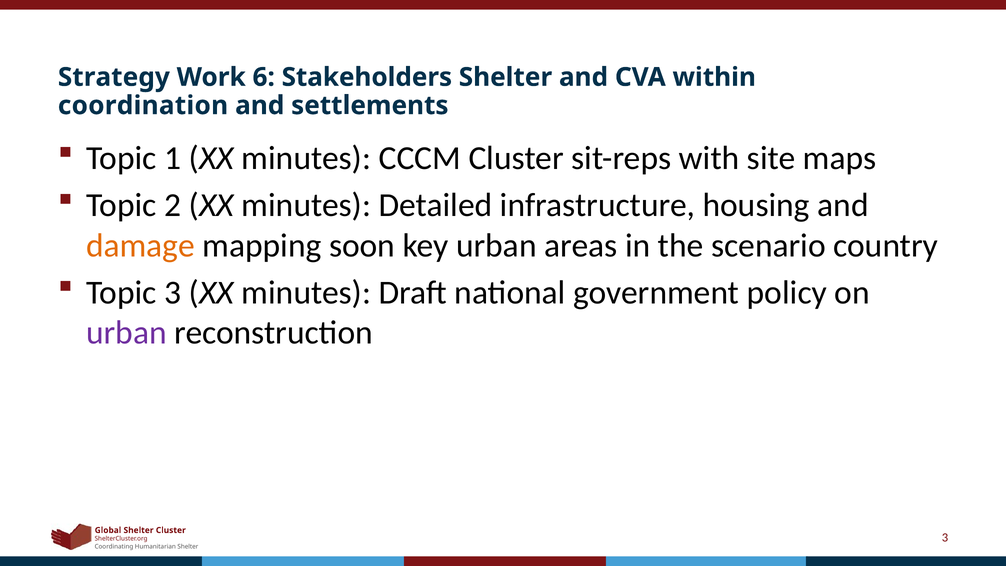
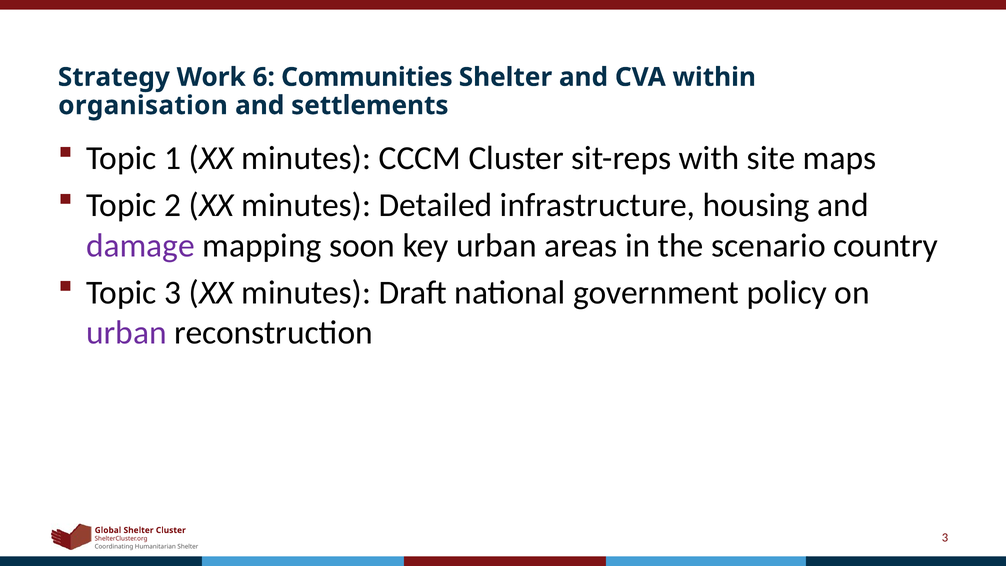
Stakeholders: Stakeholders -> Communities (367, 77)
coordination: coordination -> organisation (143, 105)
damage colour: orange -> purple (140, 246)
